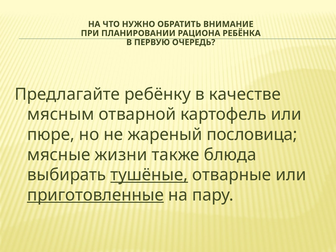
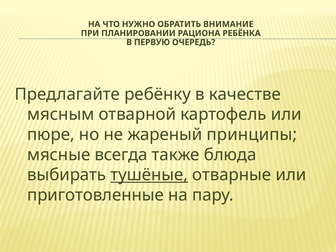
пословица: пословица -> принципы (252, 135)
жизни: жизни -> всегда (121, 155)
приготовленные underline: present -> none (95, 195)
